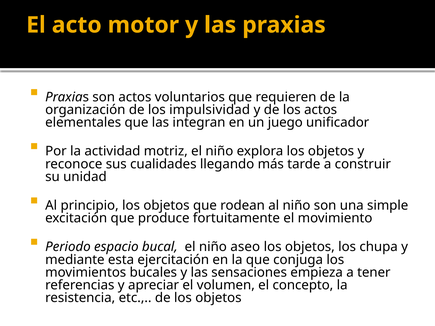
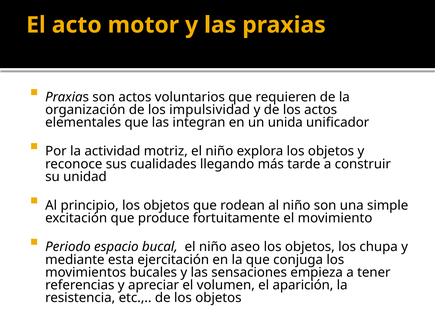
juego: juego -> unida (285, 123)
concepto: concepto -> aparición (303, 285)
